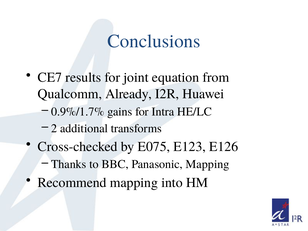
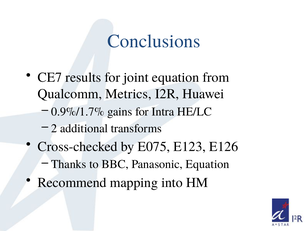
Already: Already -> Metrics (129, 94)
Panasonic Mapping: Mapping -> Equation (208, 164)
